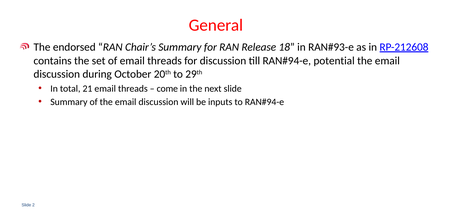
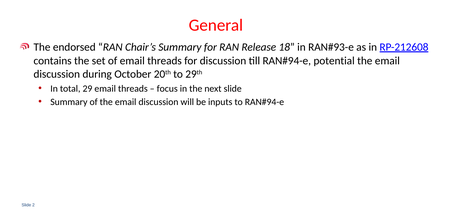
21: 21 -> 29 (87, 88)
come: come -> focus (167, 88)
